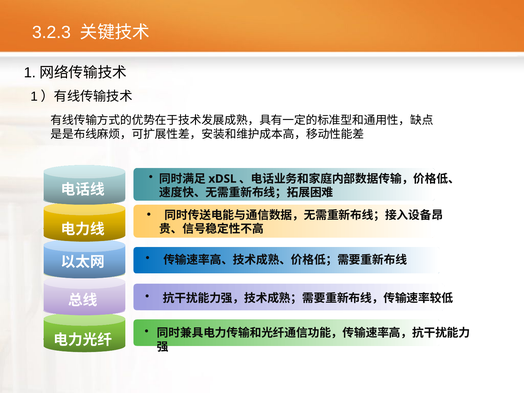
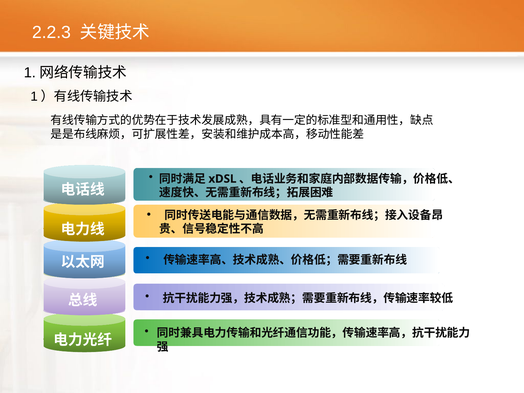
3.2.3: 3.2.3 -> 2.2.3 (51, 32)
